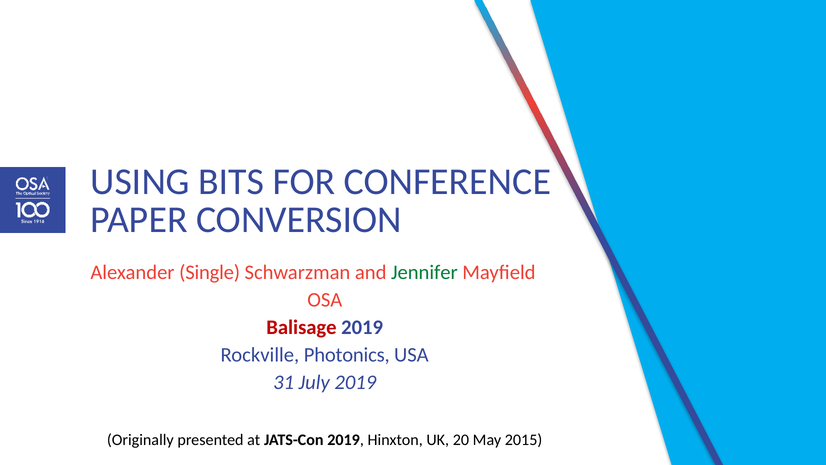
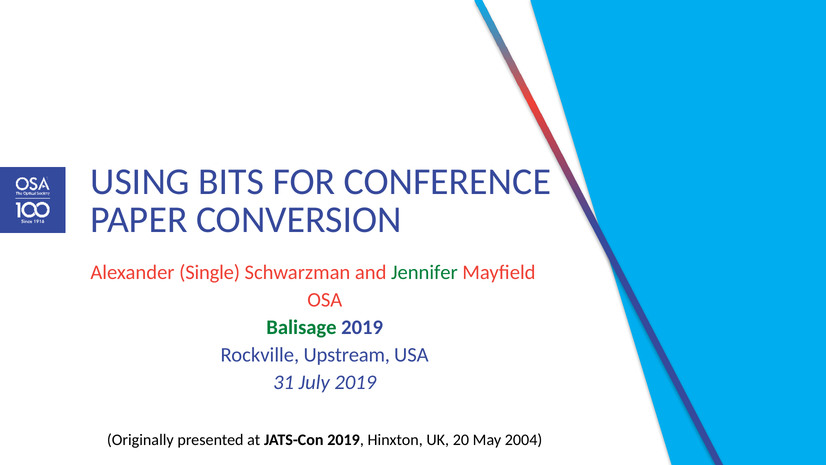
Balisage colour: red -> green (301, 327)
Photonics: Photonics -> Upstream (347, 355)
2015: 2015 -> 2004 (524, 440)
